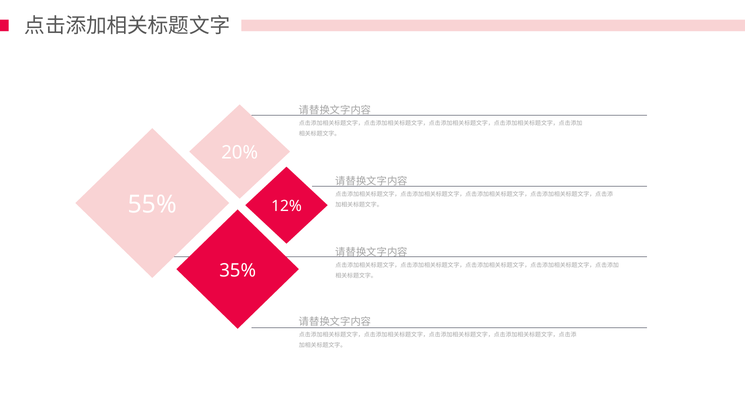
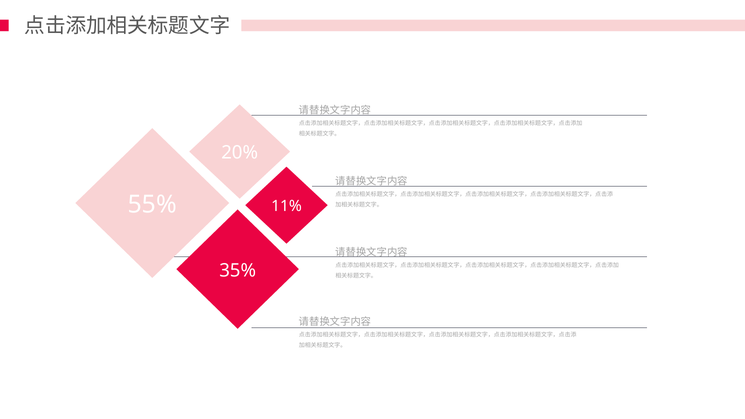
12%: 12% -> 11% (286, 206)
